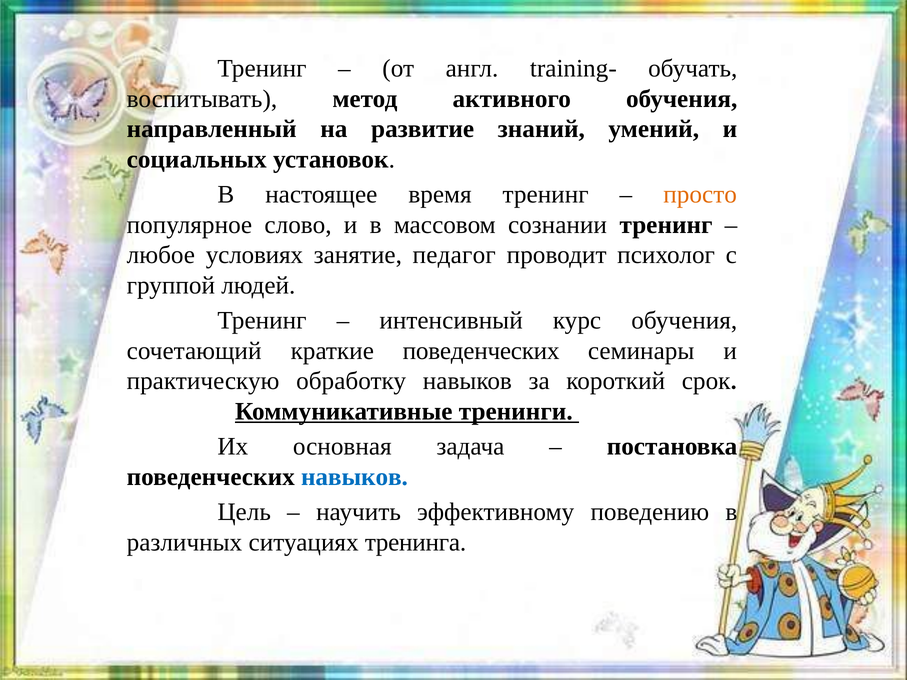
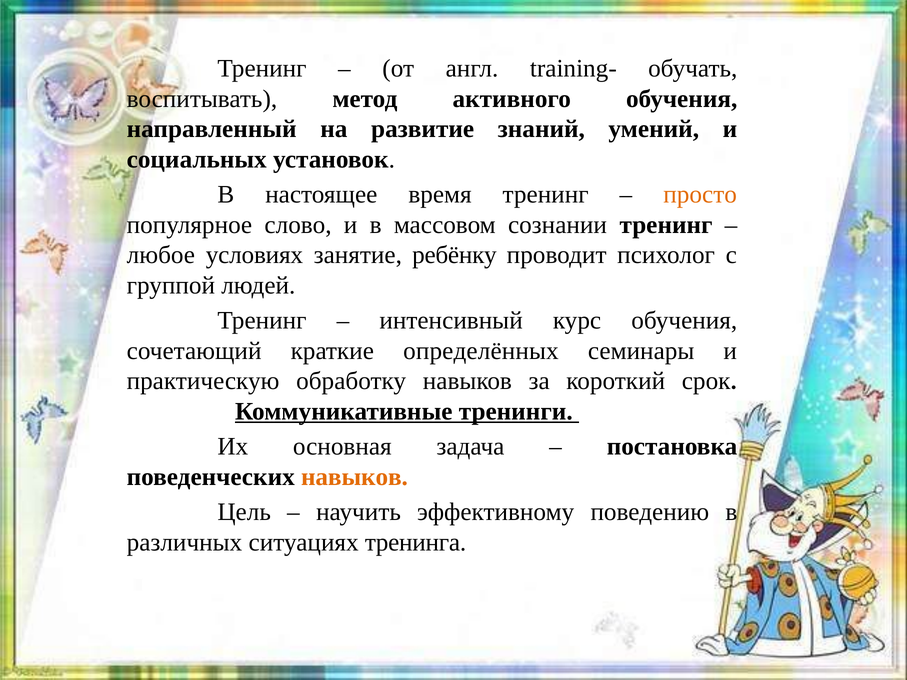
педагог: педагог -> ребёнку (454, 255)
краткие поведенческих: поведенческих -> определённых (481, 351)
навыков colour: blue -> orange (354, 477)
